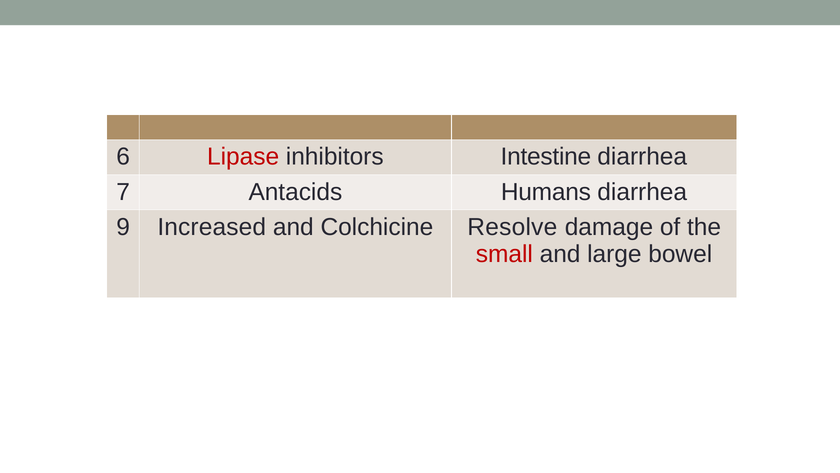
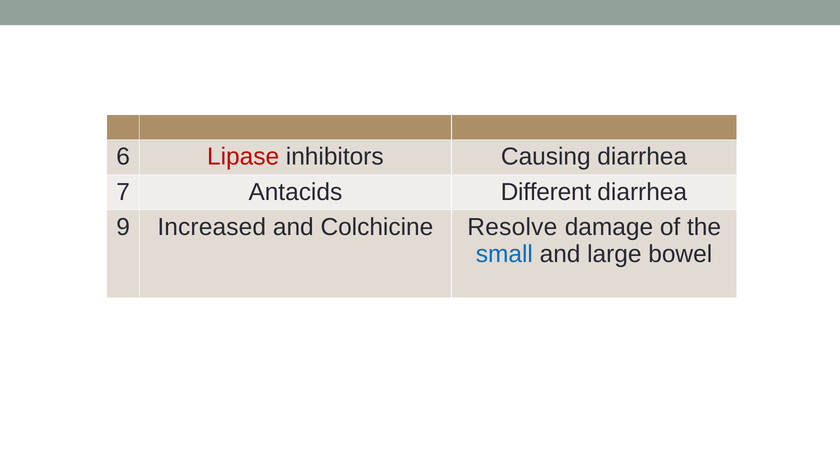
Intestine: Intestine -> Causing (546, 157)
Humans: Humans -> Different (546, 192)
small colour: red -> blue (504, 254)
